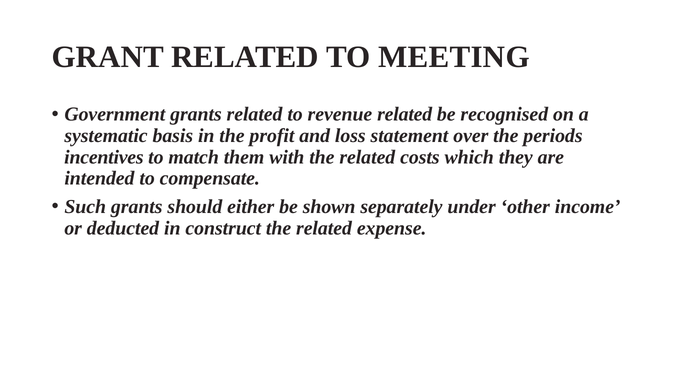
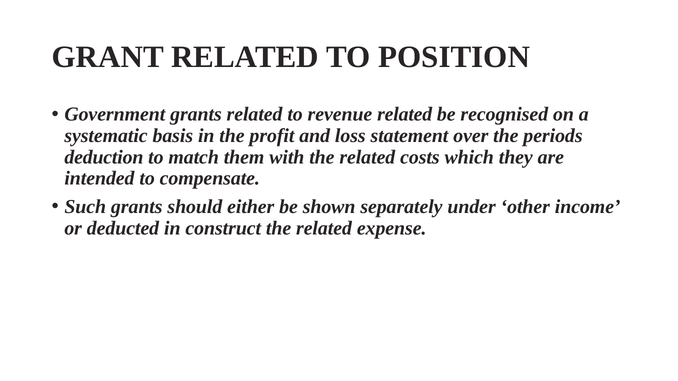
MEETING: MEETING -> POSITION (454, 57)
incentives: incentives -> deduction (104, 157)
